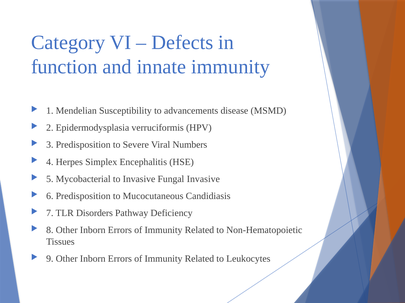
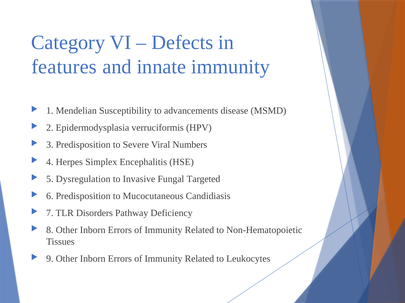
function: function -> features (64, 67)
Mycobacterial: Mycobacterial -> Dysregulation (83, 179)
Fungal Invasive: Invasive -> Targeted (203, 179)
